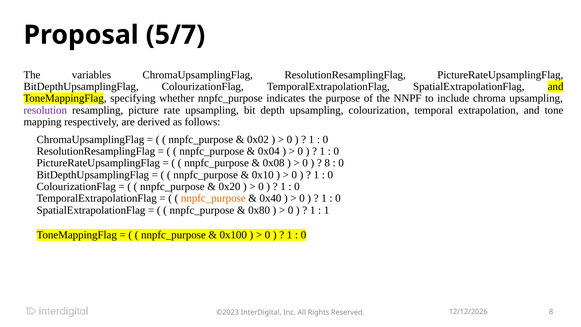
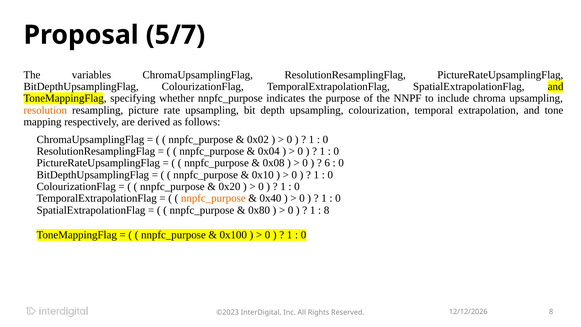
resolution colour: purple -> orange (45, 110)
8: 8 -> 6 (327, 163)
1: 1 -> 8 (327, 210)
